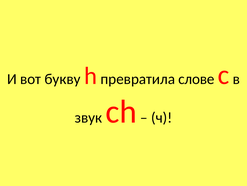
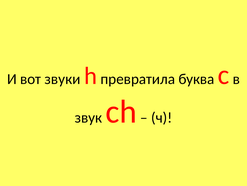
букву: букву -> звуки (62, 79)
слове: слове -> буква (196, 79)
